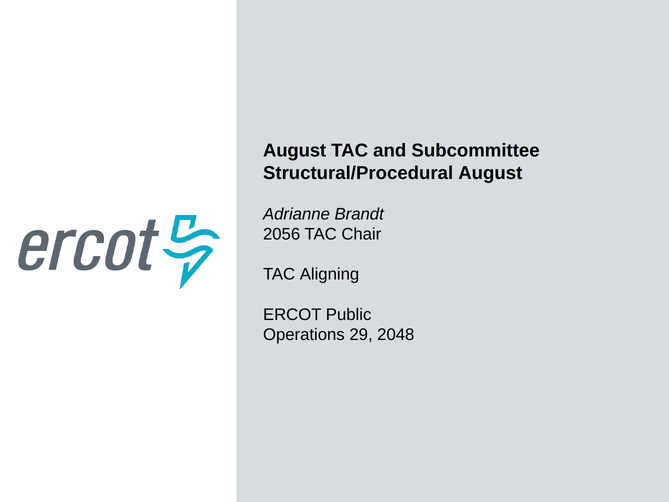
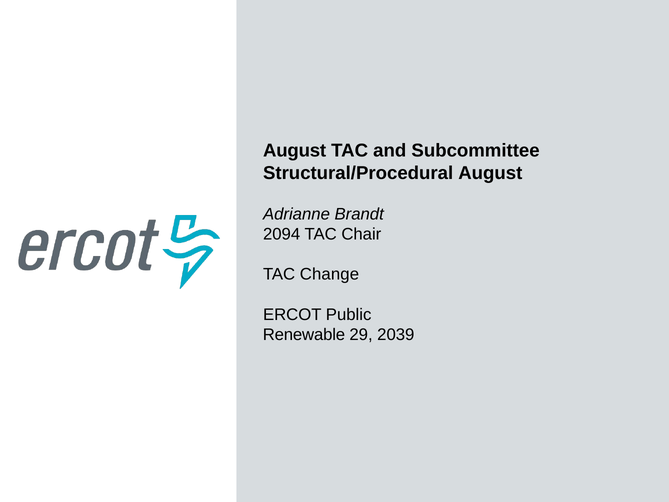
2056: 2056 -> 2094 (282, 234)
Aligning: Aligning -> Change (329, 274)
Operations: Operations -> Renewable (304, 334)
2048: 2048 -> 2039 (396, 334)
